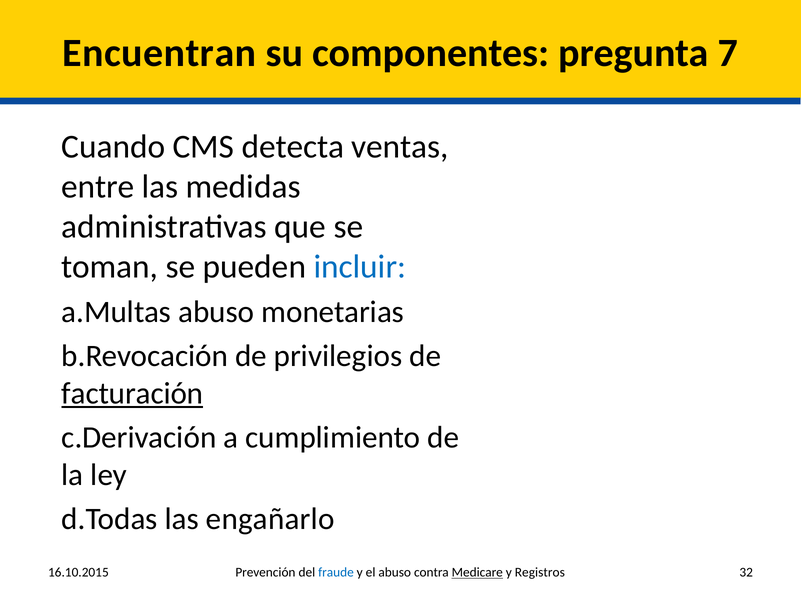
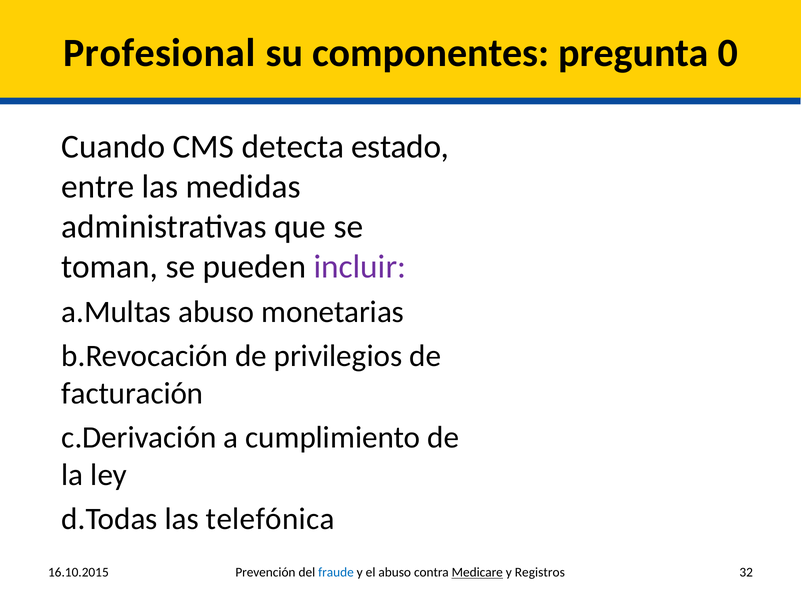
Encuentran: Encuentran -> Profesional (159, 53)
7: 7 -> 0 (728, 53)
ventas: ventas -> estado (400, 147)
incluir colour: blue -> purple (360, 267)
facturación underline: present -> none (132, 393)
engañarlo: engañarlo -> telefónica (270, 519)
